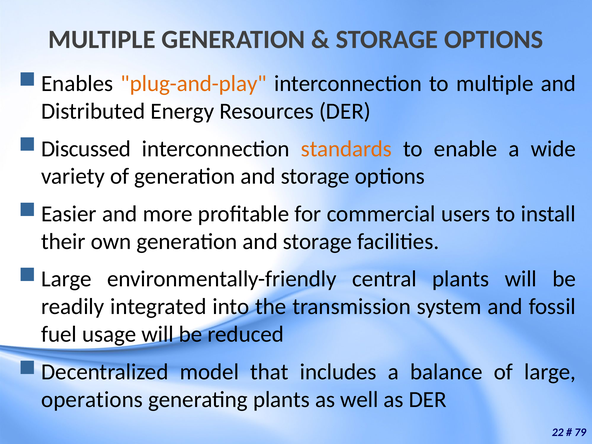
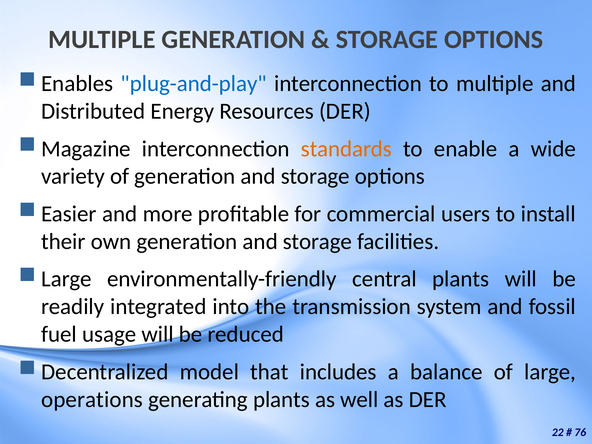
plug-and-play colour: orange -> blue (194, 84)
Discussed: Discussed -> Magazine (86, 149)
79: 79 -> 76 (580, 432)
